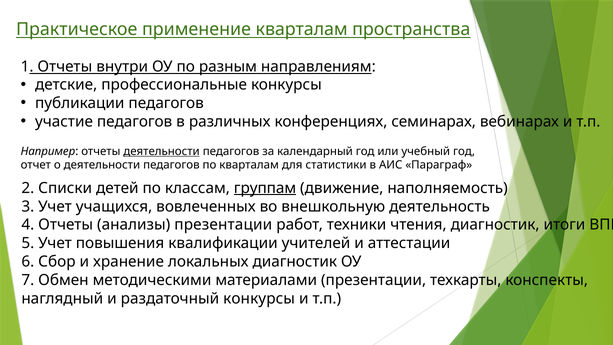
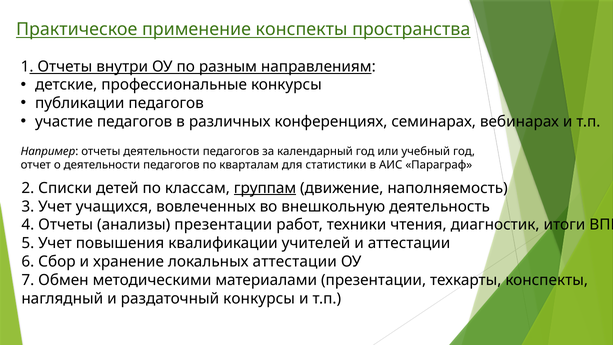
применение кварталам: кварталам -> конспекты (302, 29)
деятельности underline: present -> none (162, 151)
локальных диагностик: диагностик -> аттестации (295, 262)
